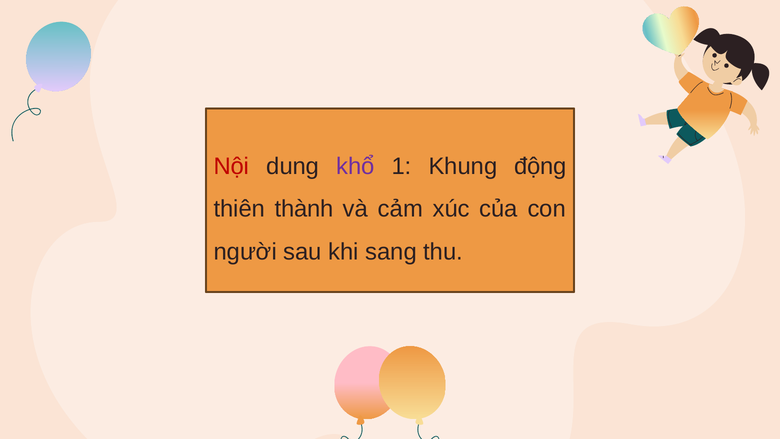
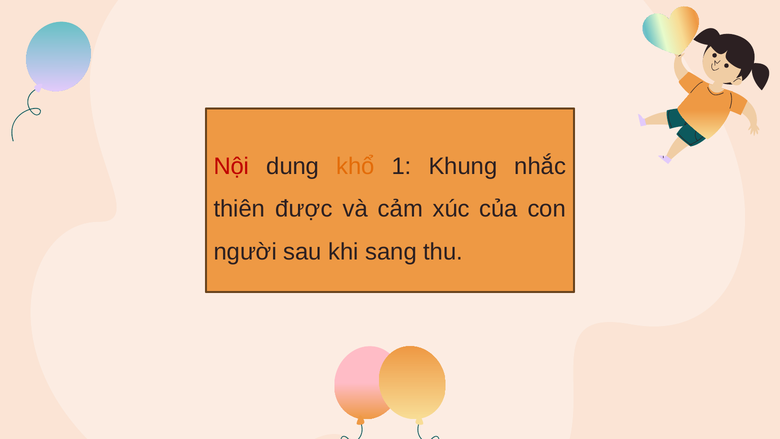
khổ colour: purple -> orange (355, 166)
động: động -> nhắc (540, 166)
thành: thành -> được (304, 209)
